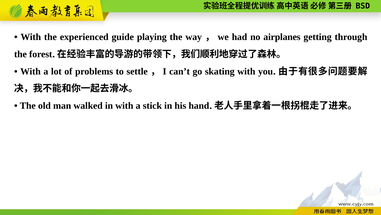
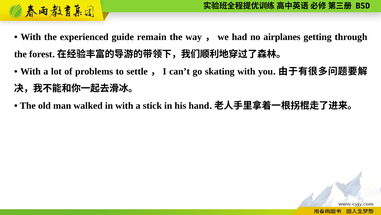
playing: playing -> remain (152, 37)
